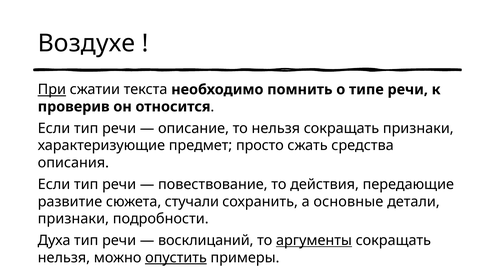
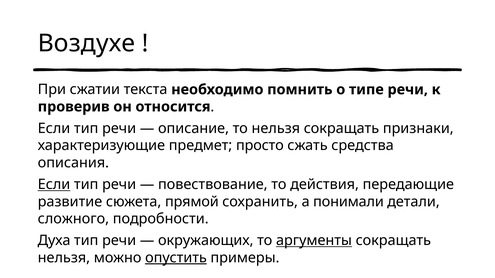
При underline: present -> none (52, 90)
Если underline: none -> present (54, 185)
стучали: стучали -> прямой (192, 202)
основные: основные -> понимали (348, 202)
признаки: признаки -> сложного (73, 219)
восклицаний: восклицаний -> окружающих (206, 241)
